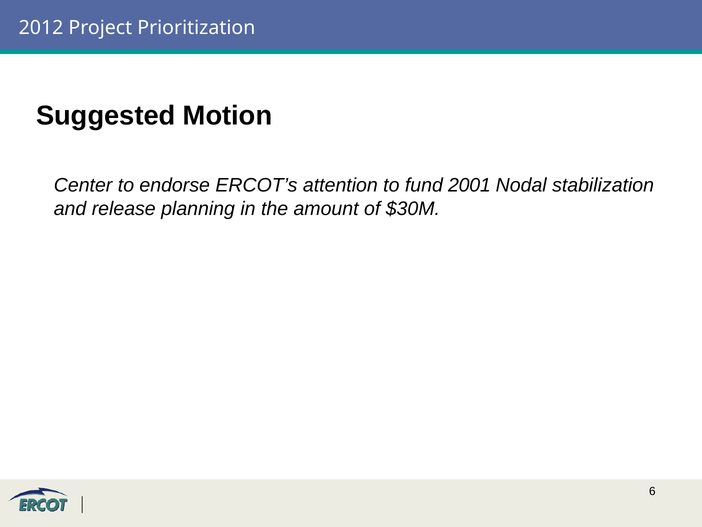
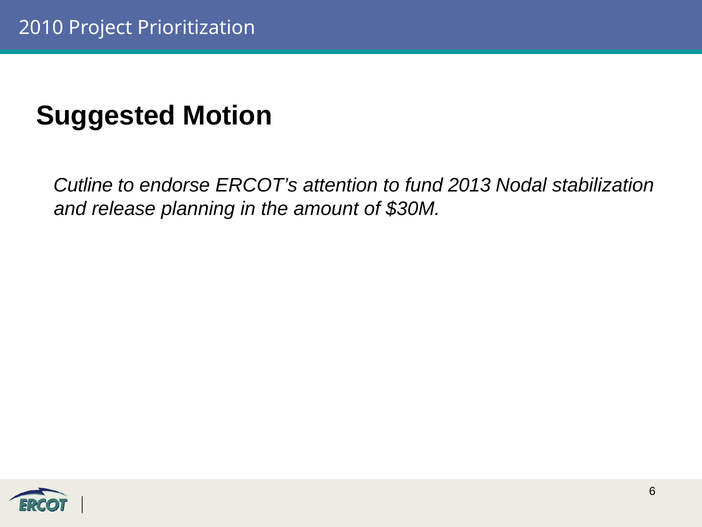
2012: 2012 -> 2010 (41, 28)
Center: Center -> Cutline (83, 185)
2001: 2001 -> 2013 (469, 185)
